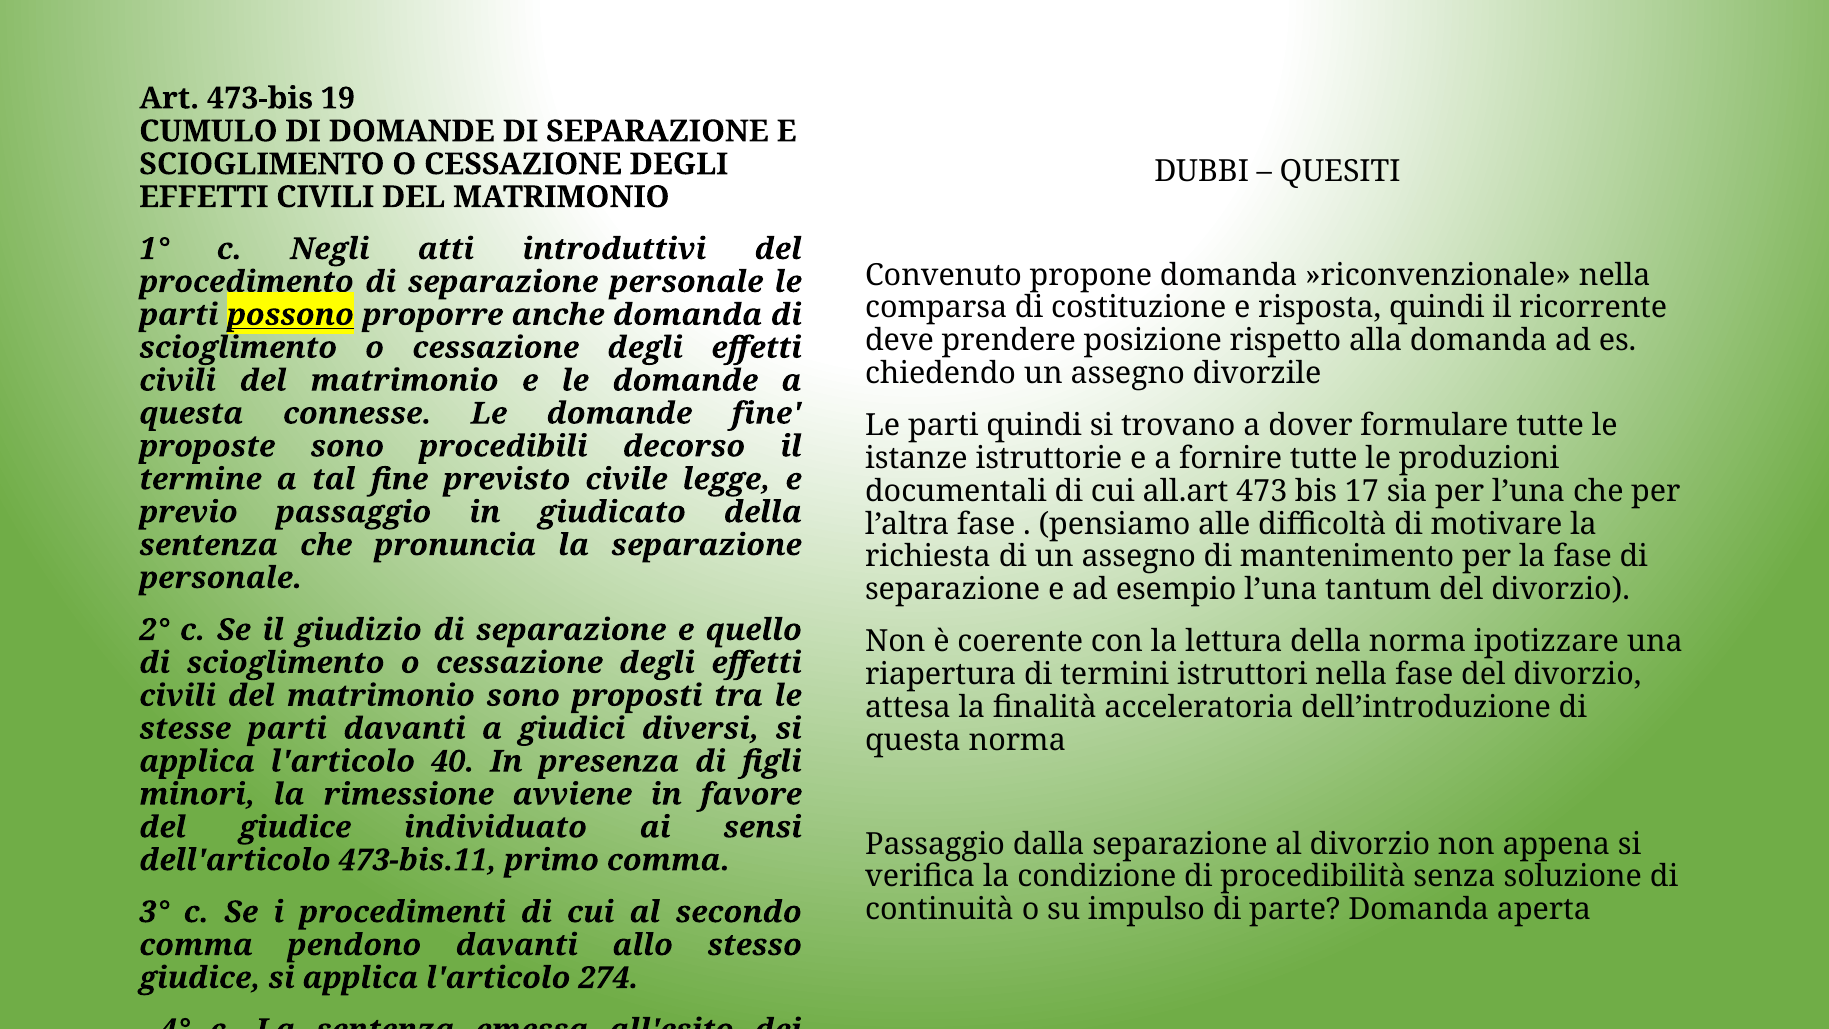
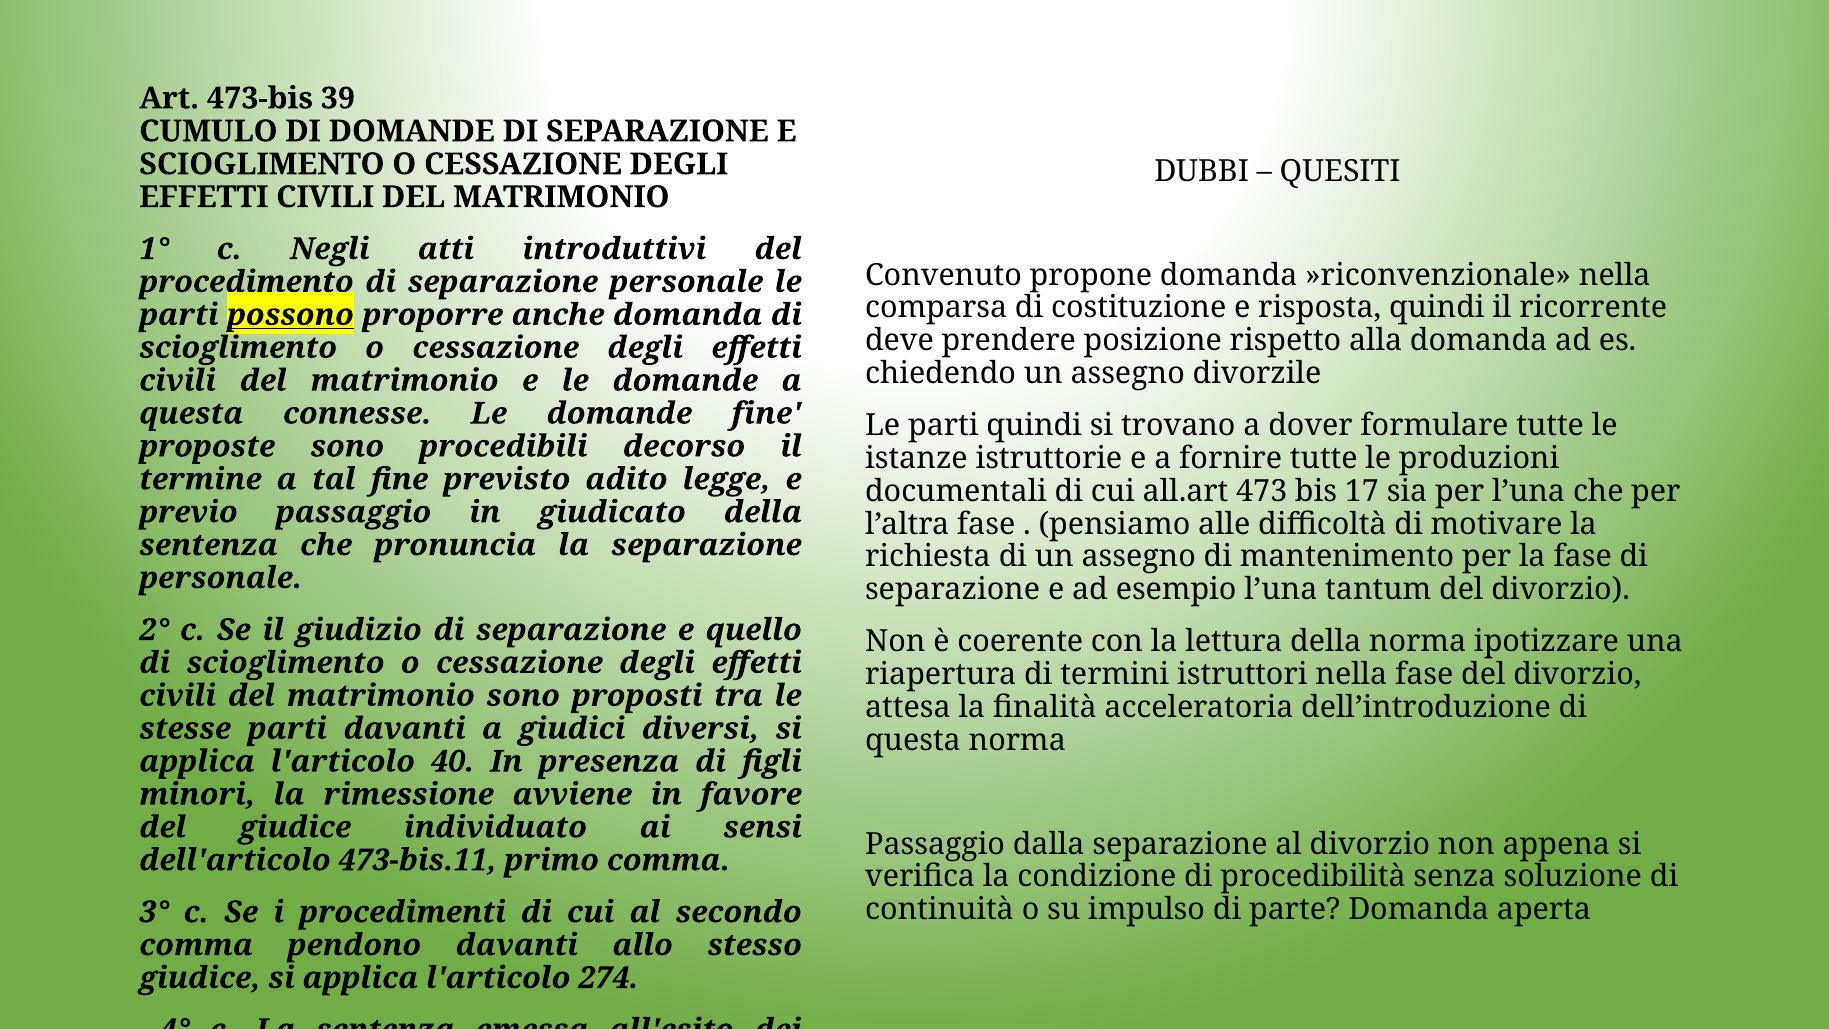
19: 19 -> 39 (338, 98)
civile: civile -> adito (626, 479)
